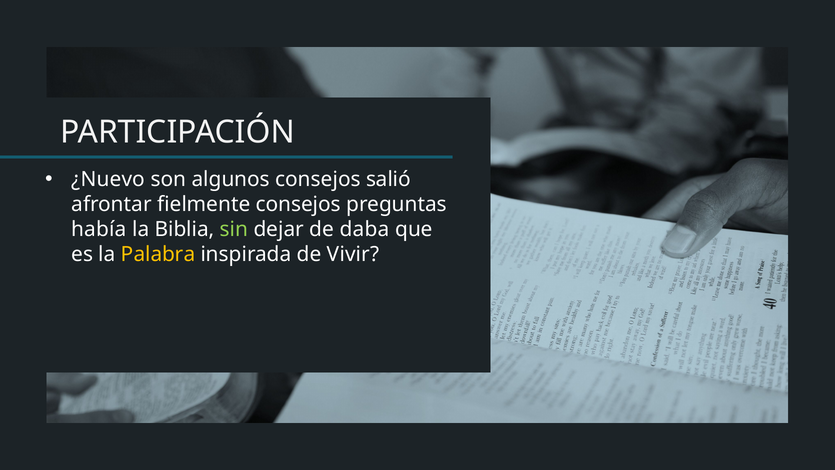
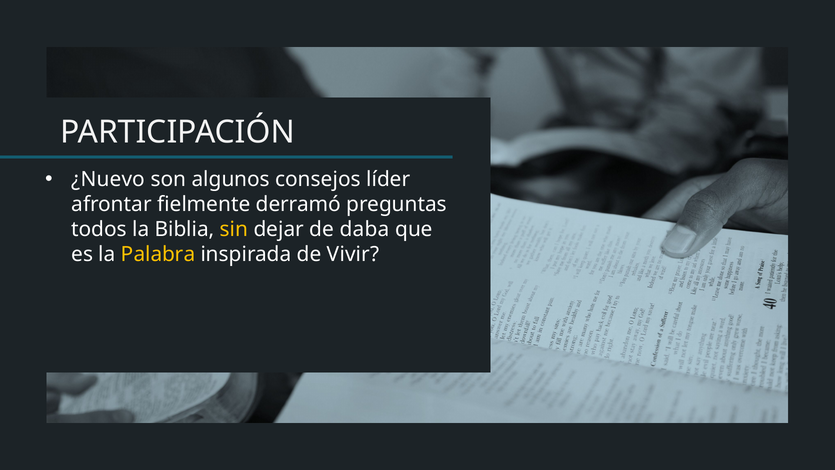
salió: salió -> líder (388, 179)
fielmente consejos: consejos -> derramó (298, 204)
había: había -> todos (99, 229)
sin colour: light green -> yellow (234, 229)
